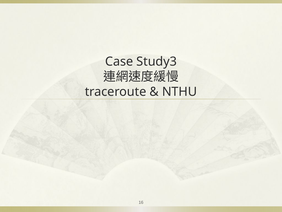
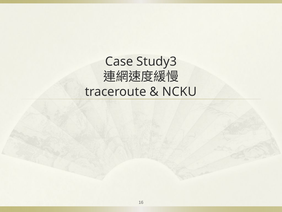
NTHU: NTHU -> NCKU (179, 92)
